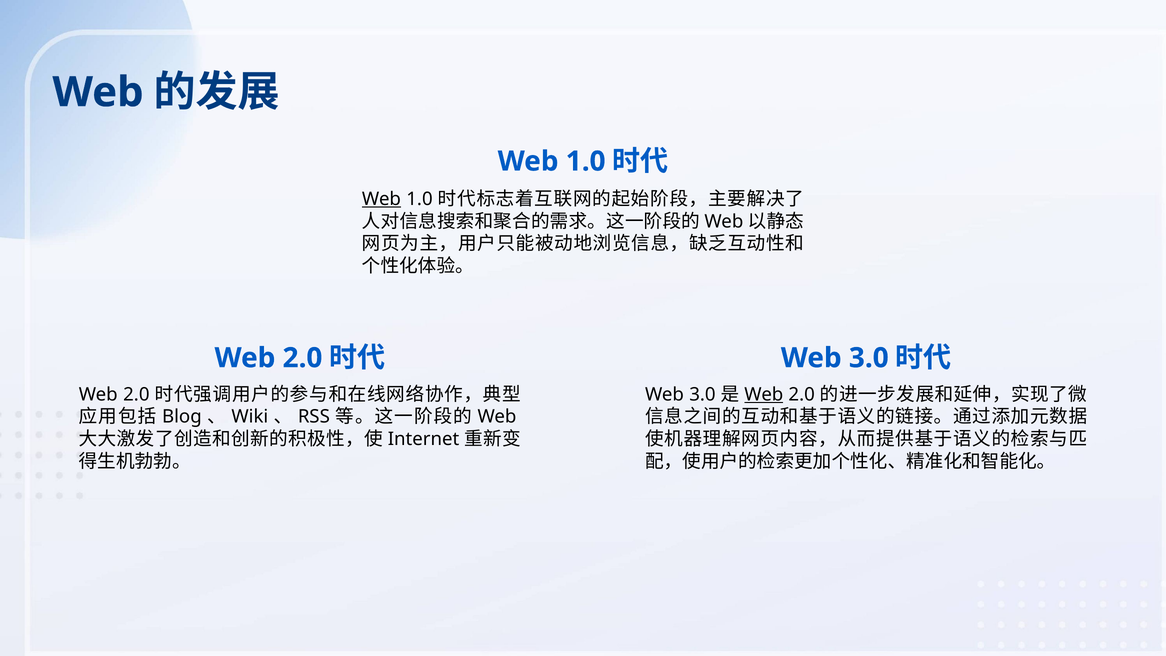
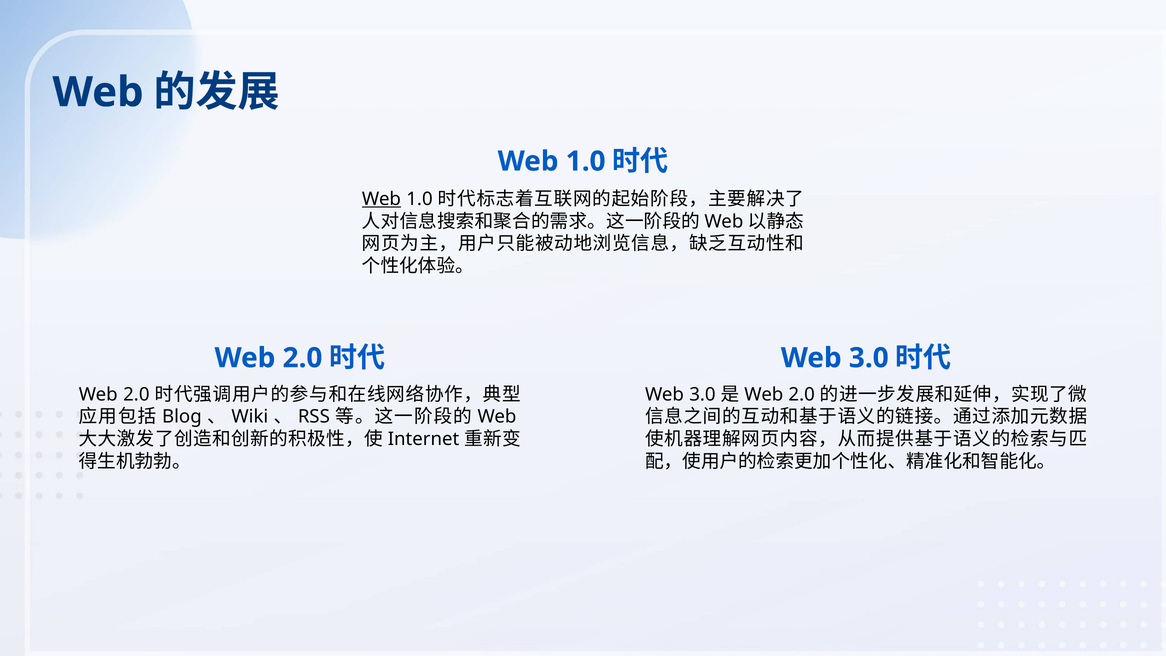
Web underline: present -> none (764, 394)
